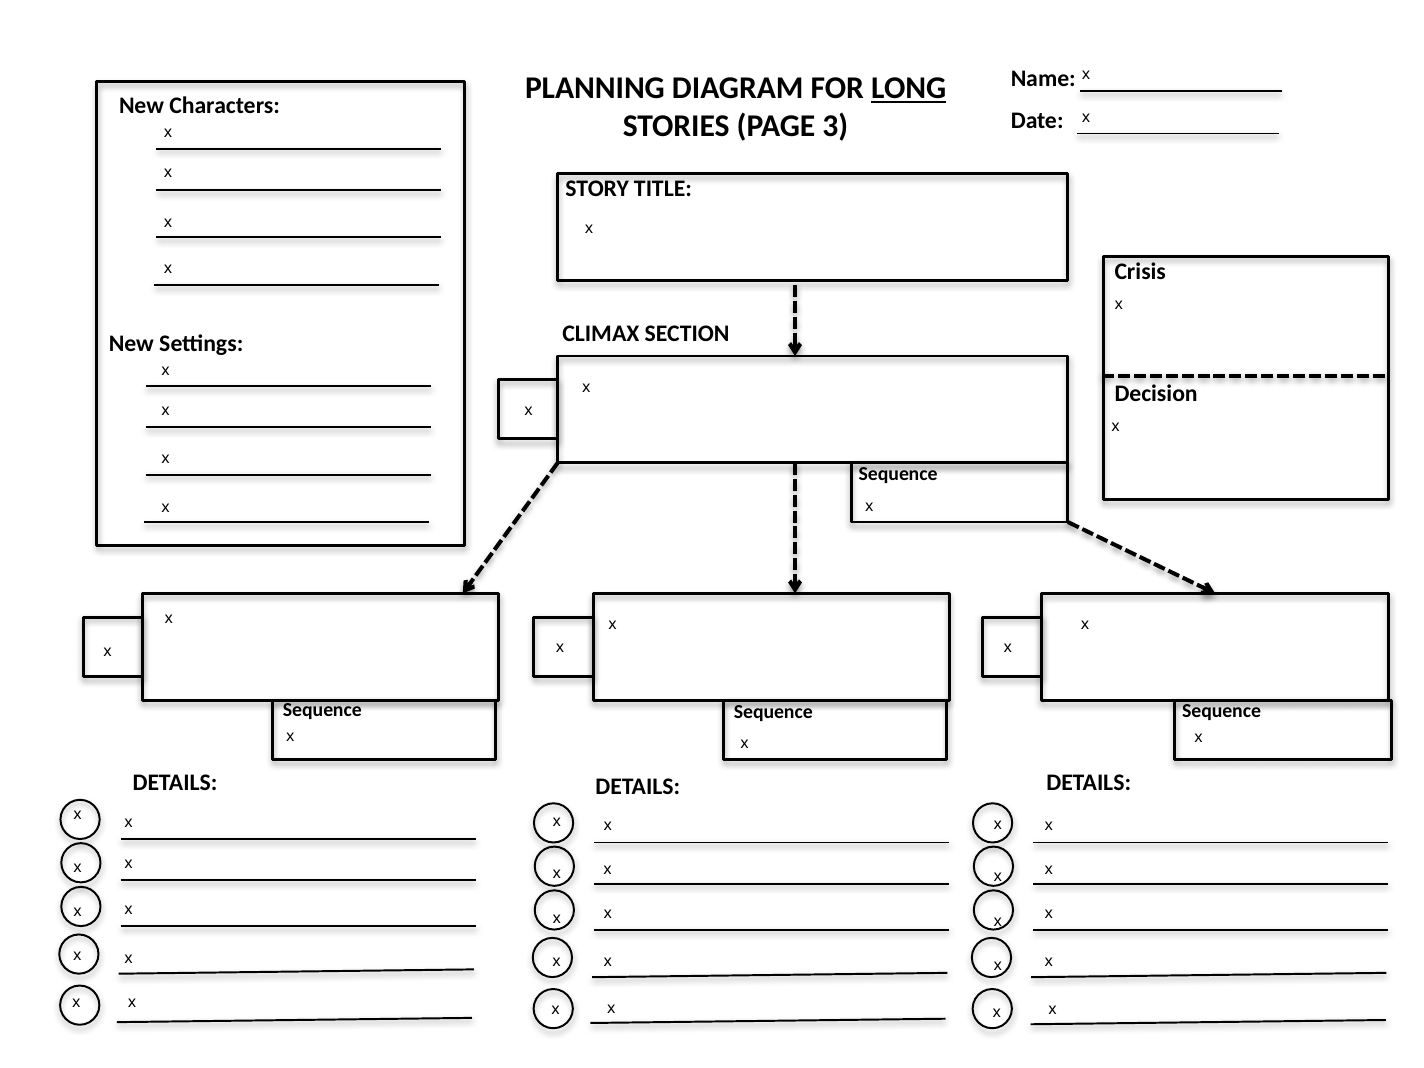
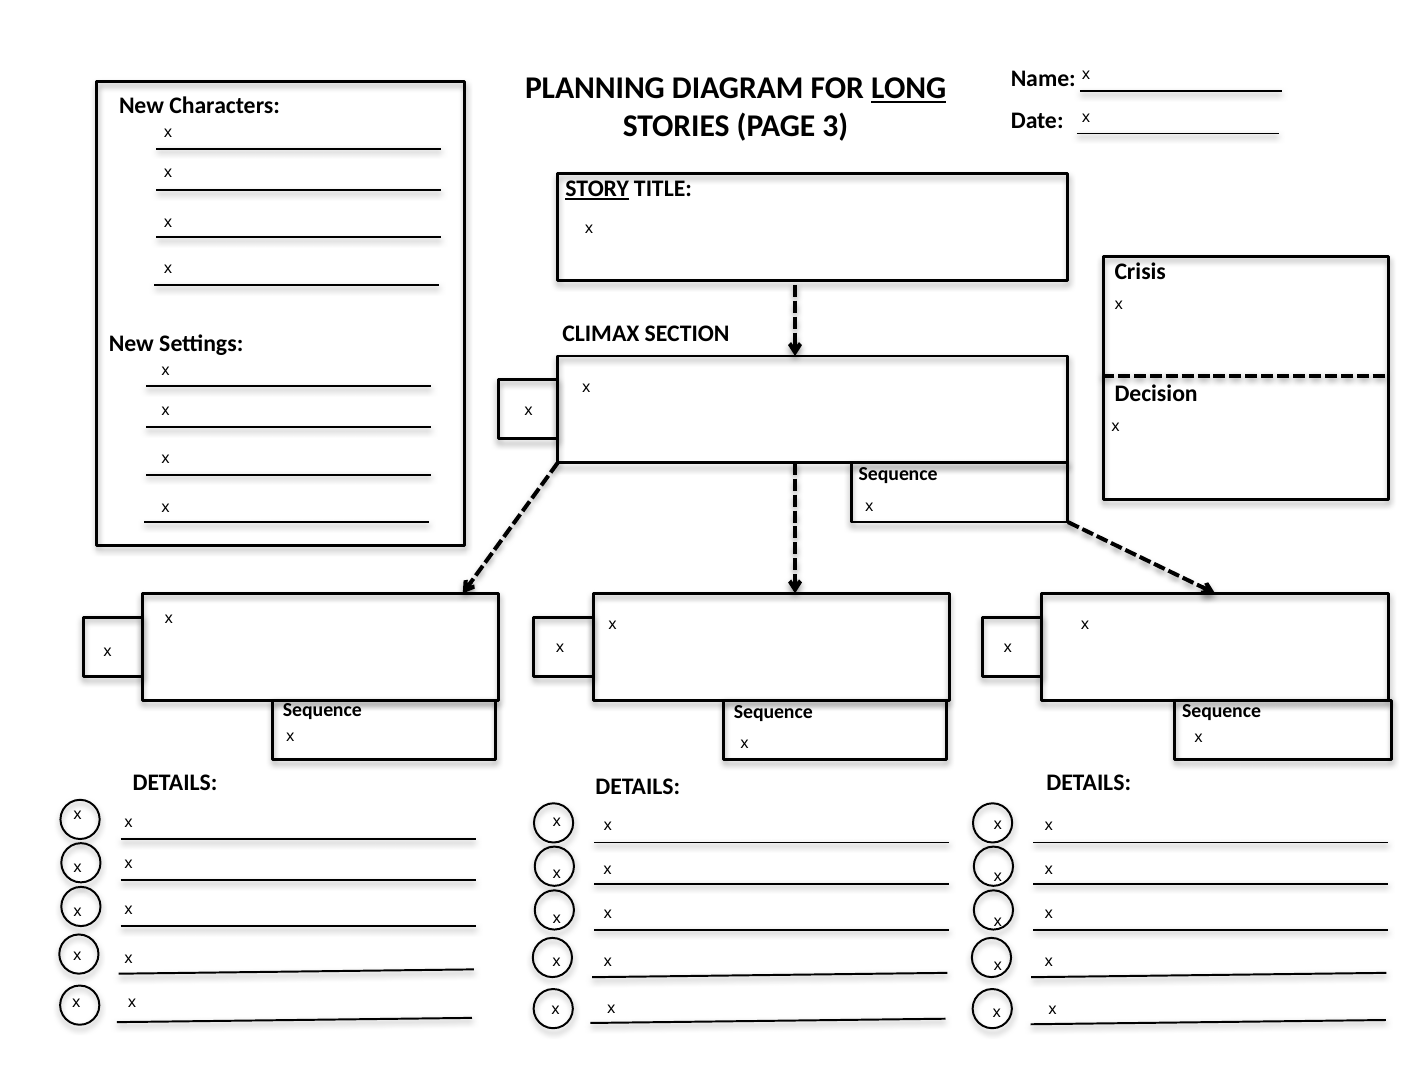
STORY underline: none -> present (597, 189)
